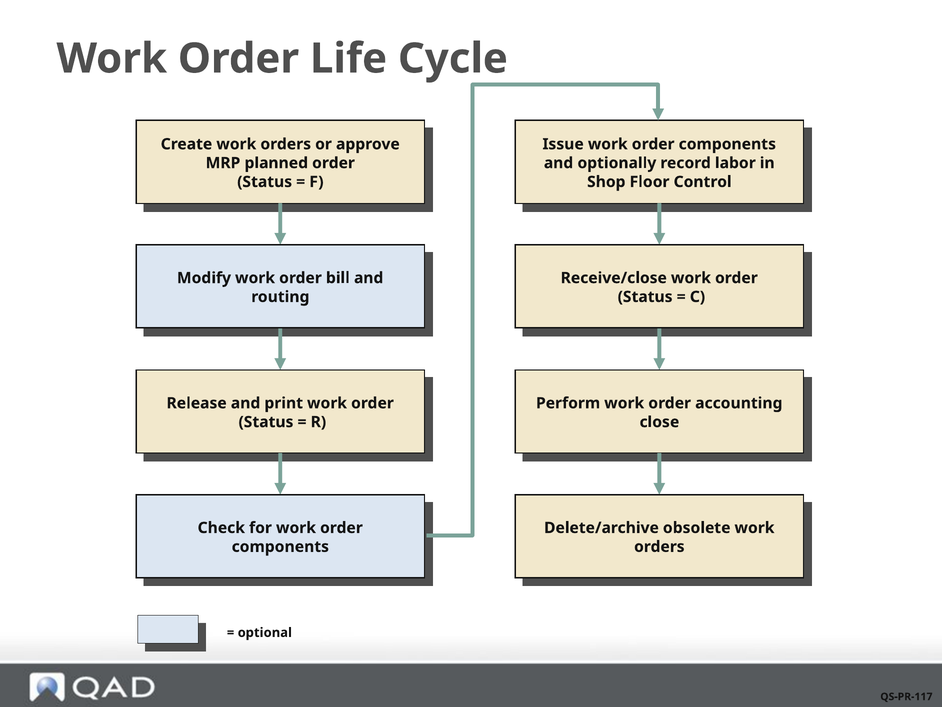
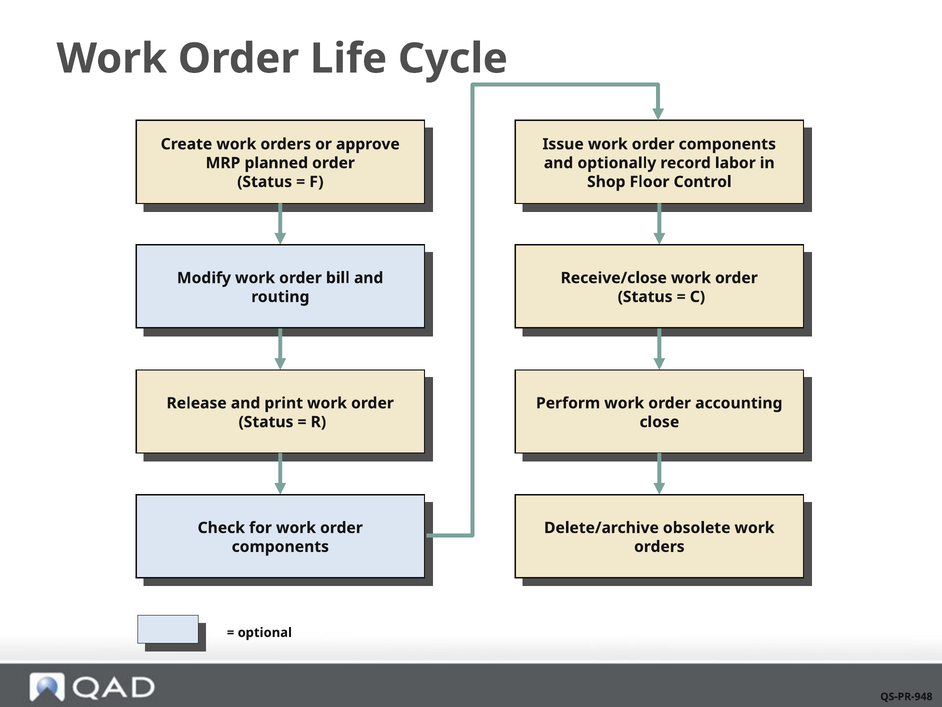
QS-PR-117: QS-PR-117 -> QS-PR-948 (906, 696)
